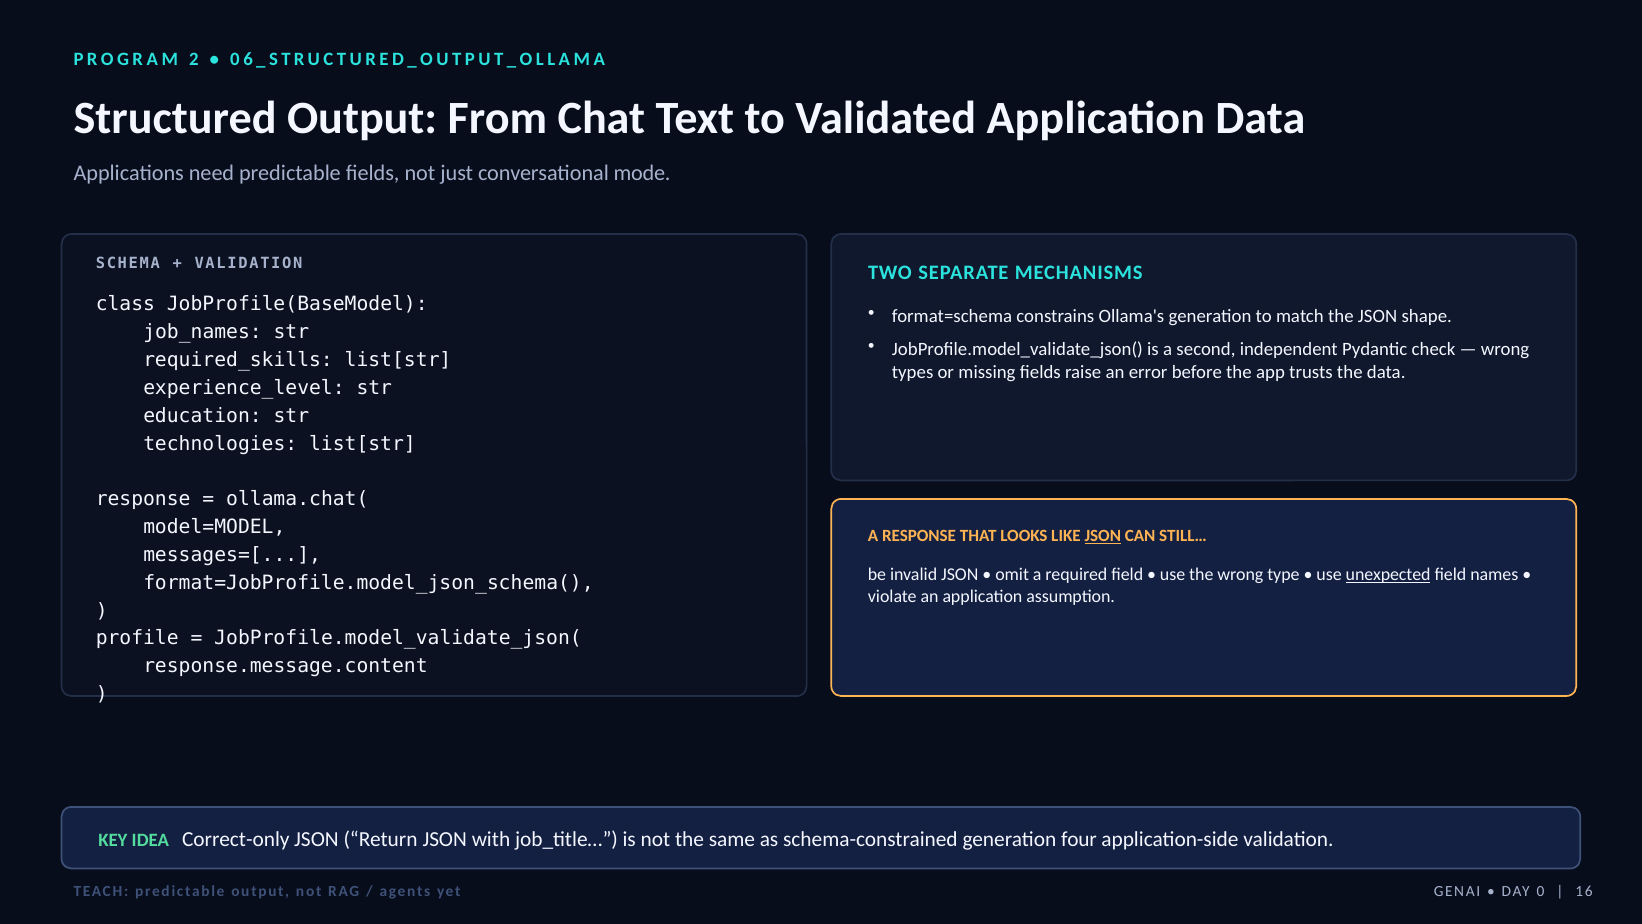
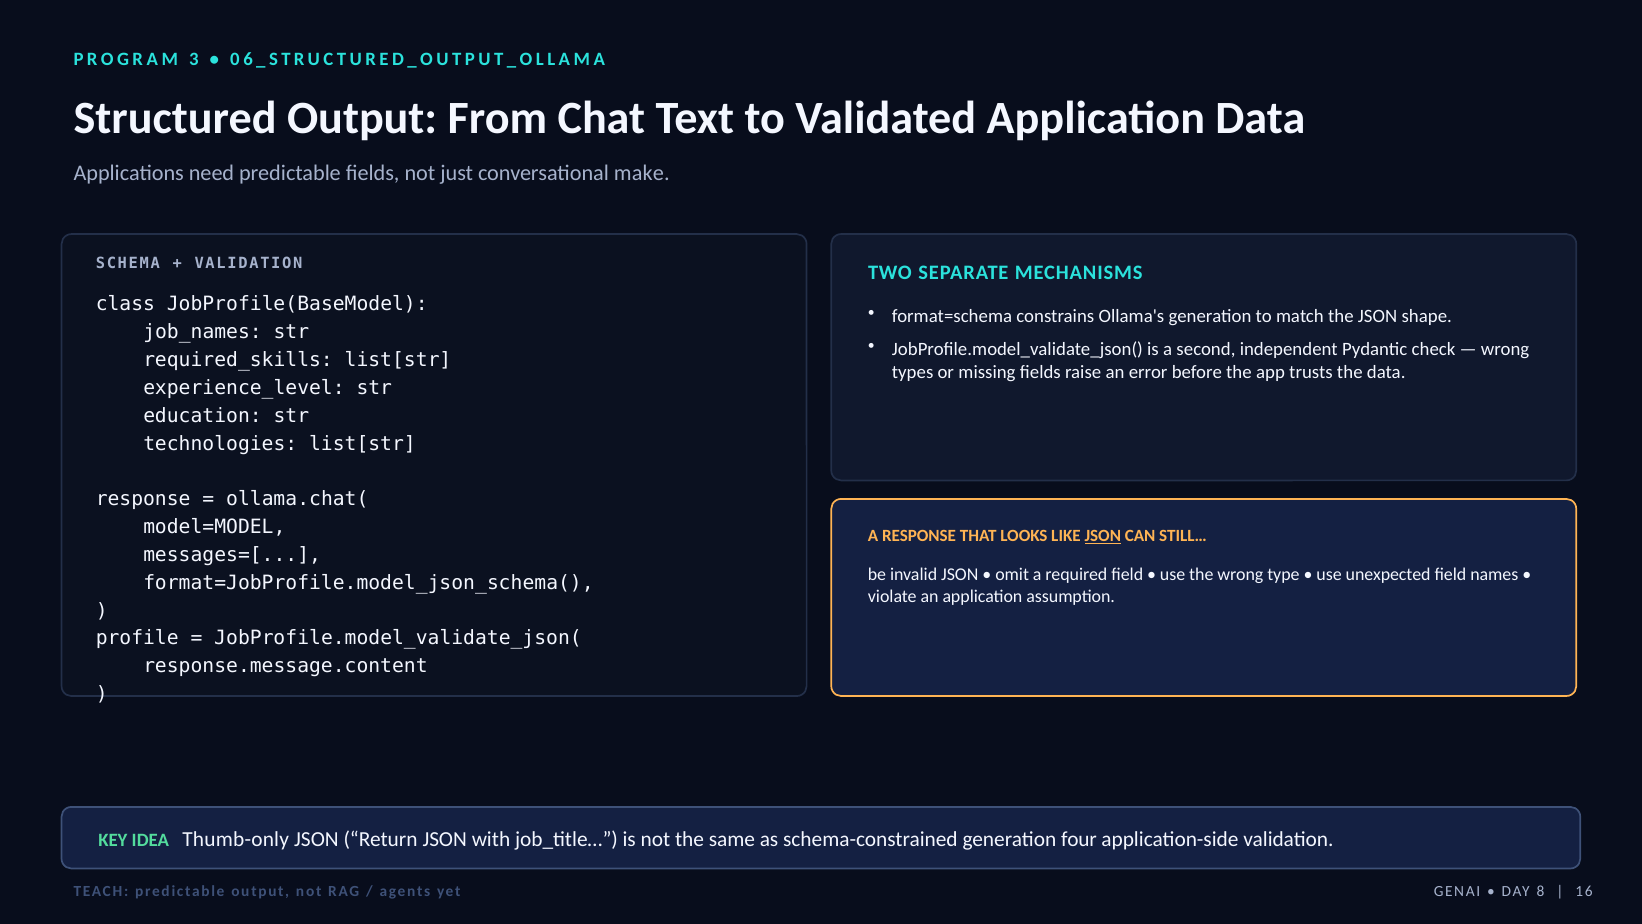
2: 2 -> 3 (194, 59)
mode: mode -> make (642, 173)
unexpected underline: present -> none (1388, 575)
Correct-only: Correct-only -> Thumb-only (236, 839)
0: 0 -> 8 (1541, 891)
